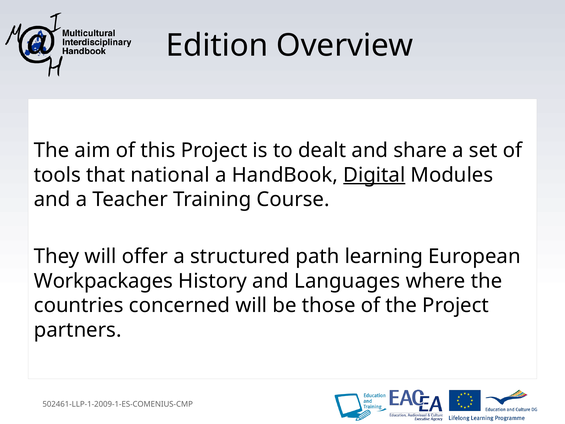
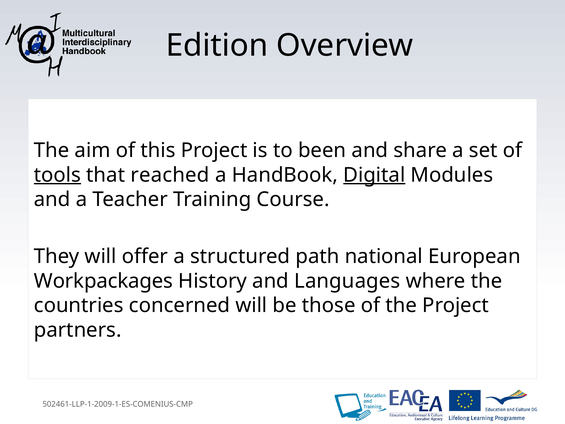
dealt: dealt -> been (322, 150)
tools underline: none -> present (57, 175)
national: national -> reached (170, 175)
learning: learning -> national (384, 256)
